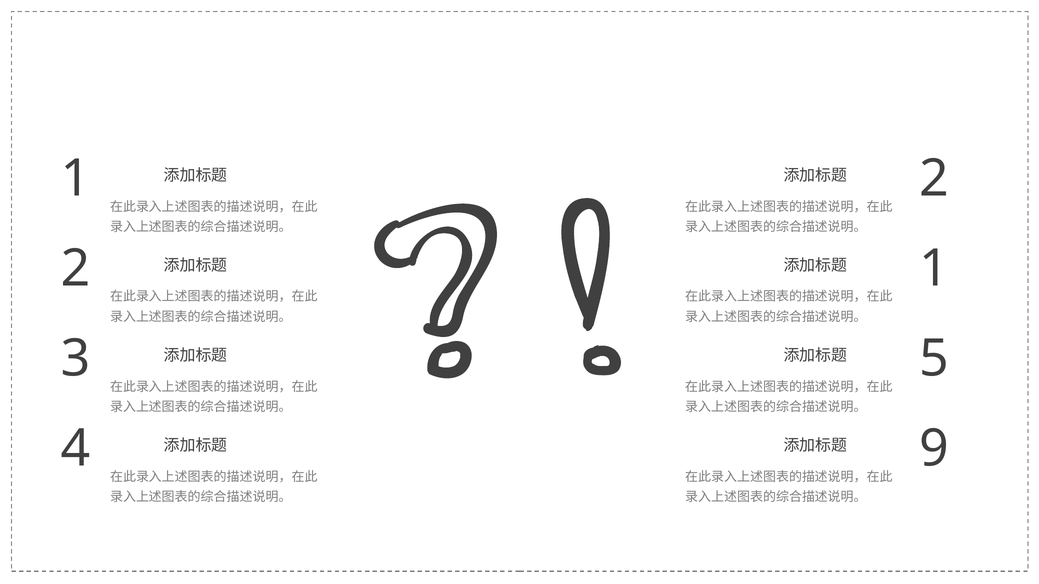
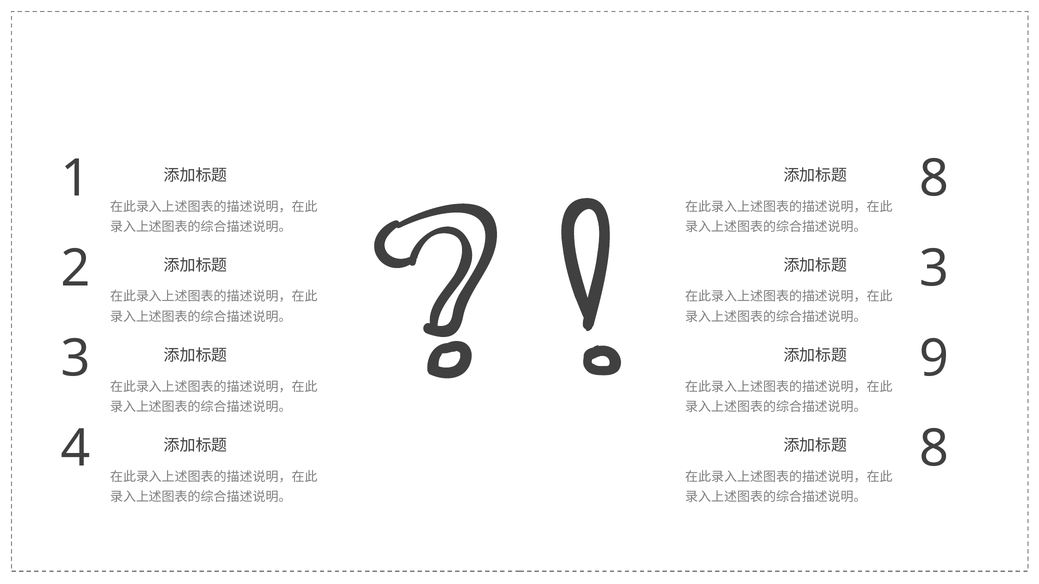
2: 2 -> 8 (934, 179)
1: 1 -> 3 (934, 269)
5: 5 -> 9 (934, 359)
9: 9 -> 8 (934, 449)
